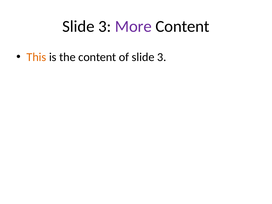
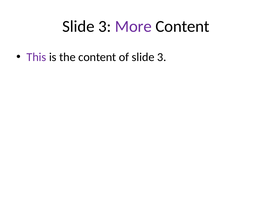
This colour: orange -> purple (36, 57)
